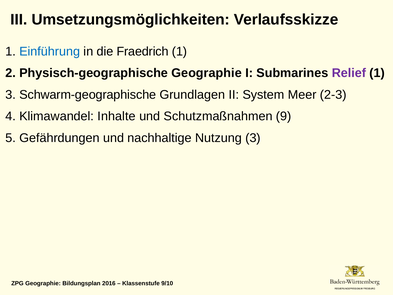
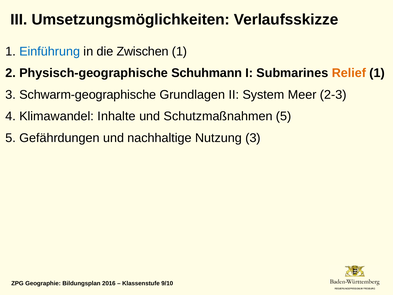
Fraedrich: Fraedrich -> Zwischen (143, 51)
Physisch-geographische Geographie: Geographie -> Schuhmann (207, 73)
Relief colour: purple -> orange (349, 73)
Schutzmaßnahmen 9: 9 -> 5 (284, 116)
